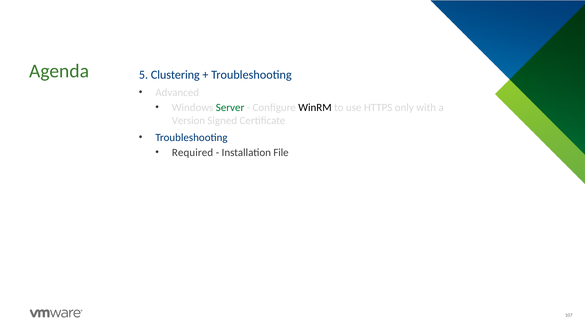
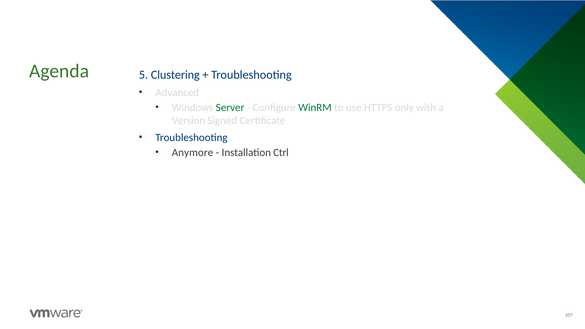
WinRM colour: black -> green (315, 107)
Required: Required -> Anymore (193, 152)
File: File -> Ctrl (281, 152)
